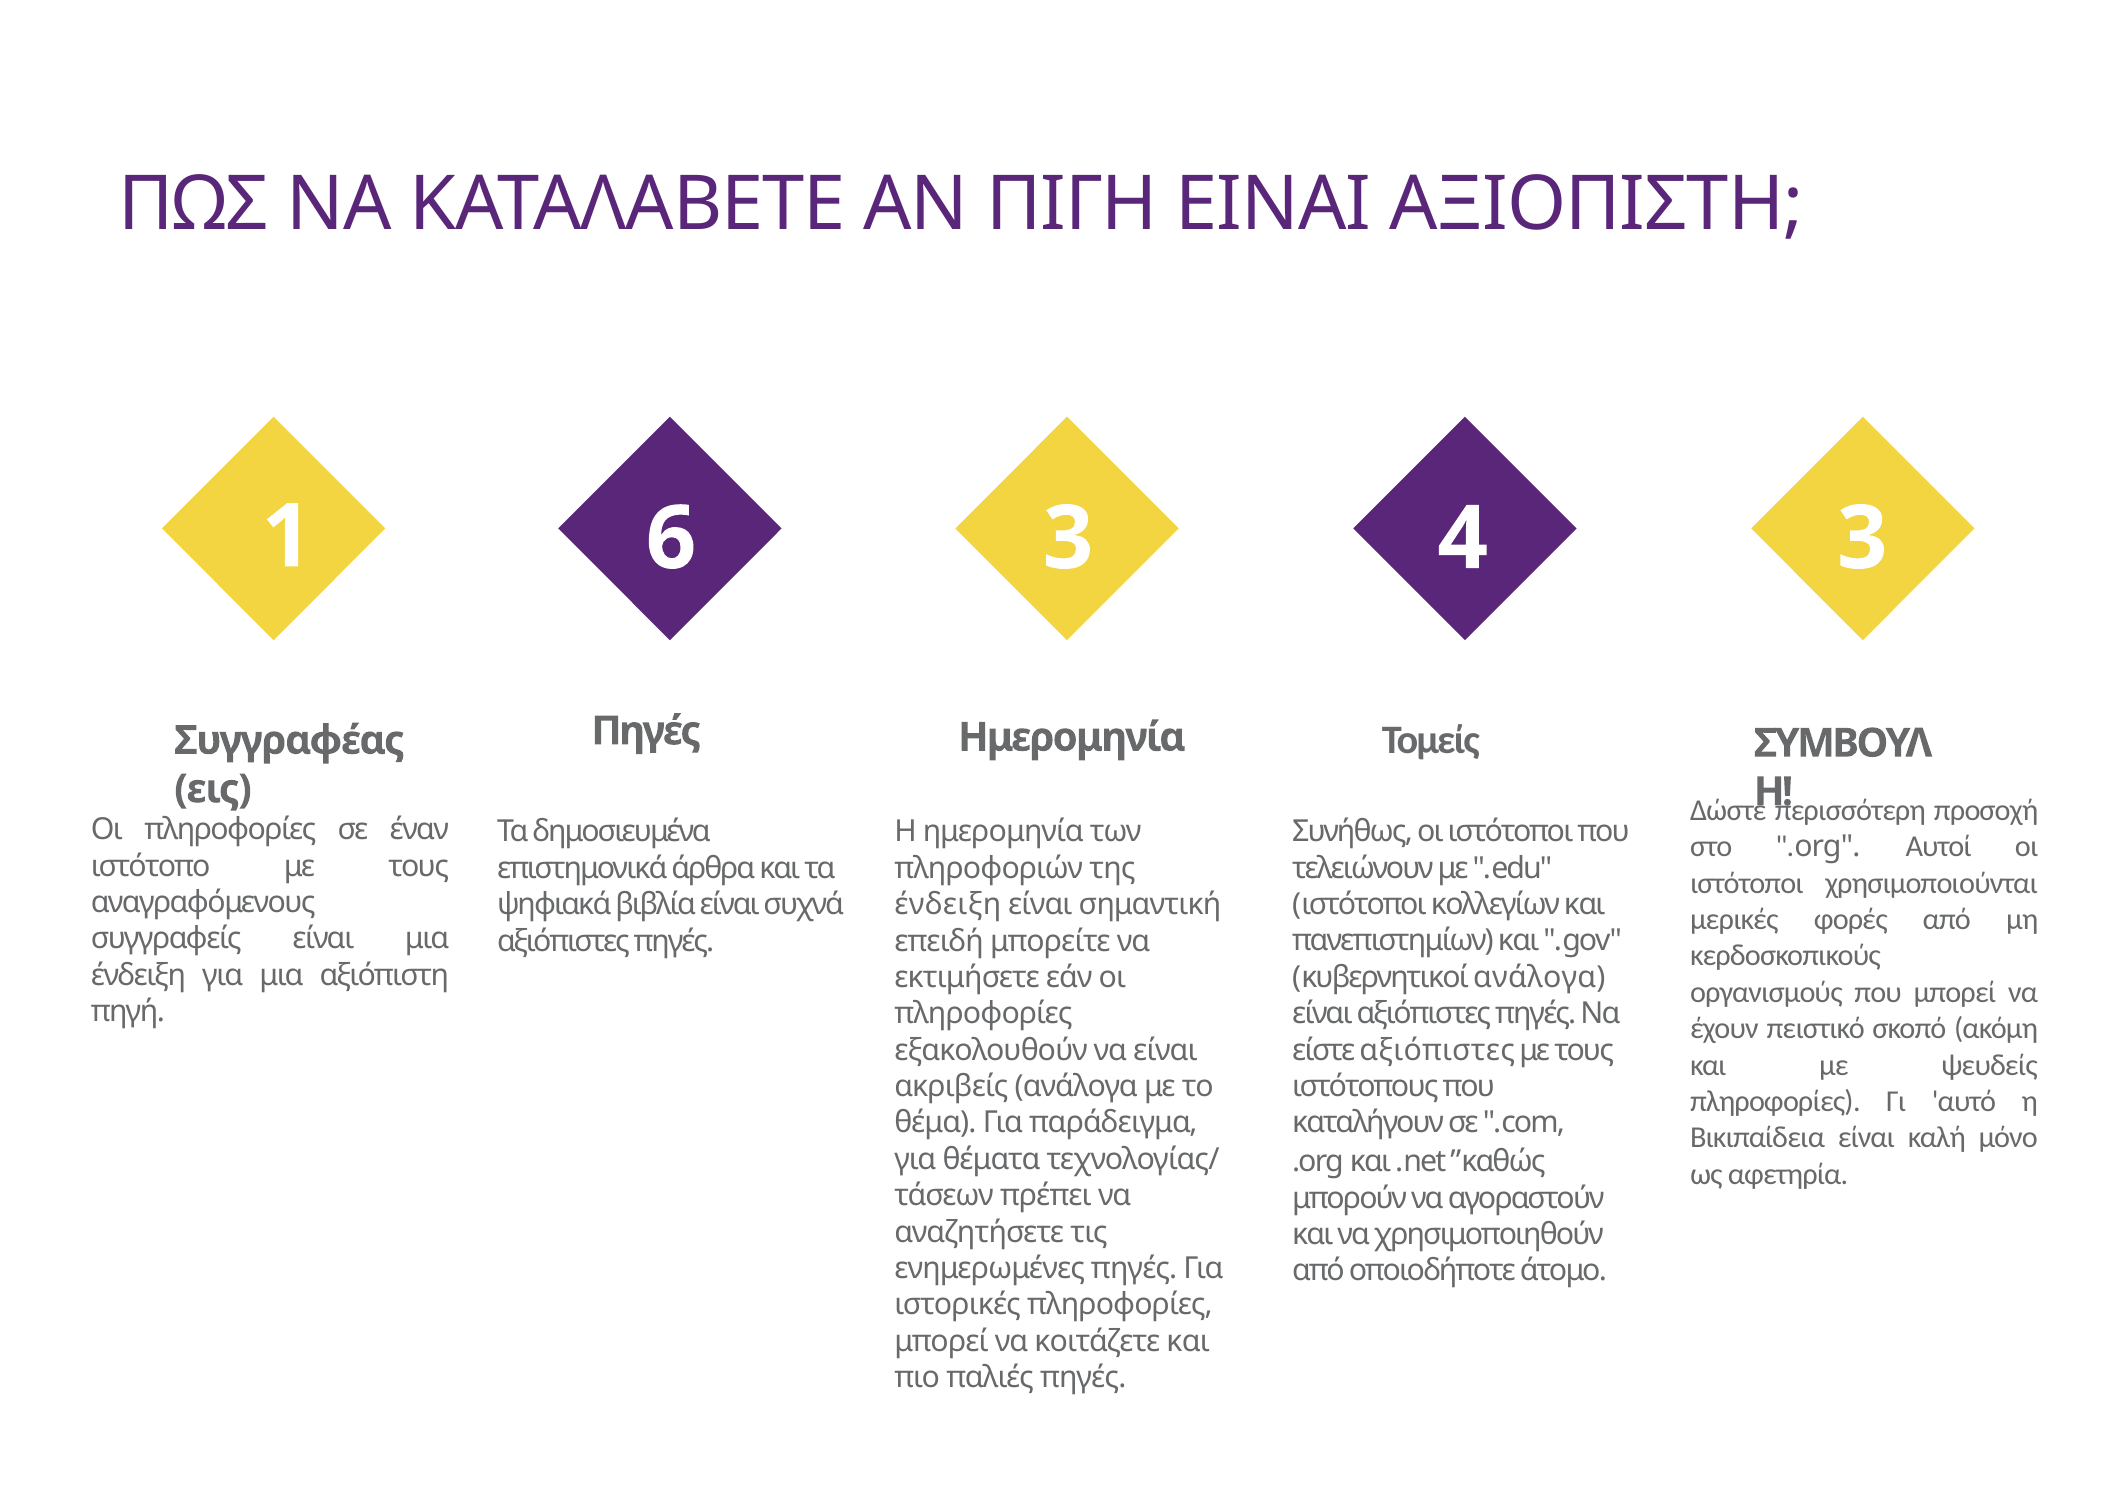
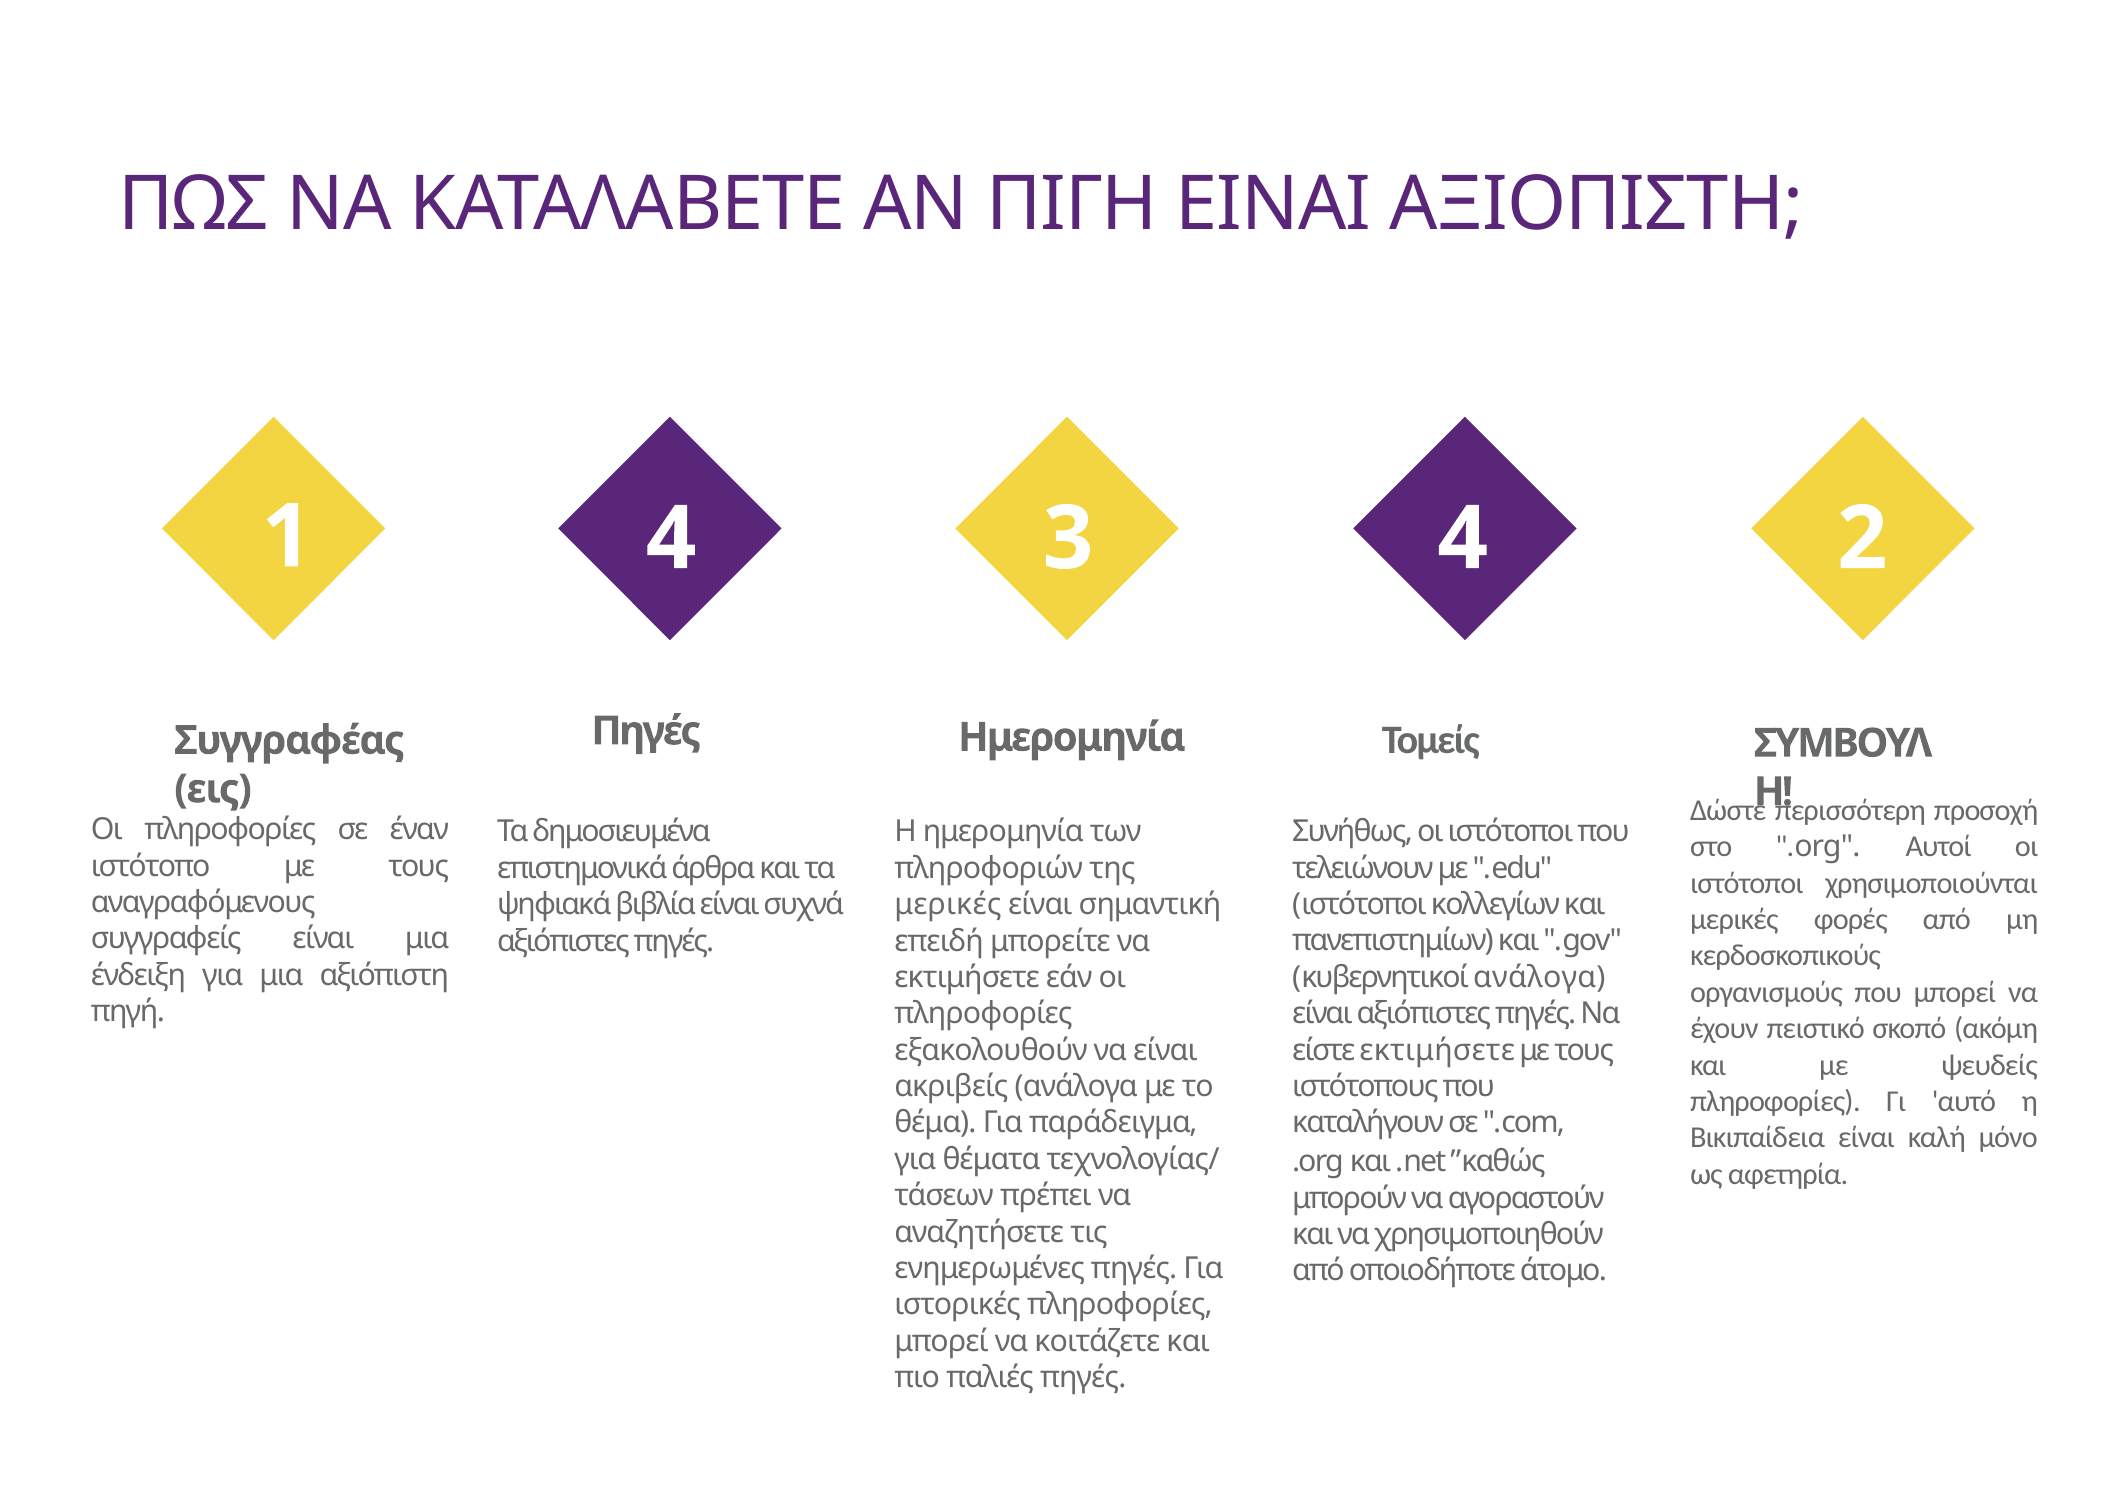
1 6: 6 -> 4 (671, 539)
4 3: 3 -> 2 (1862, 539)
ένδειξη: ένδειξη -> μερικές (948, 904)
είστε αξιόπιστες: αξιόπιστες -> εκτιμήσετε (1437, 1050)
